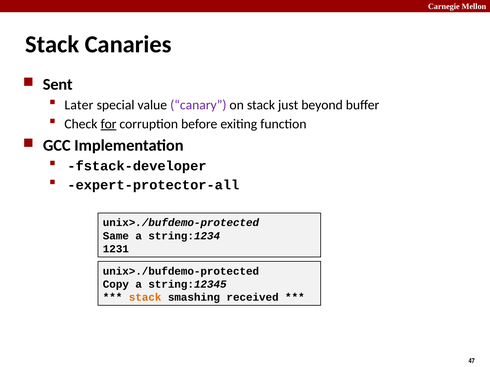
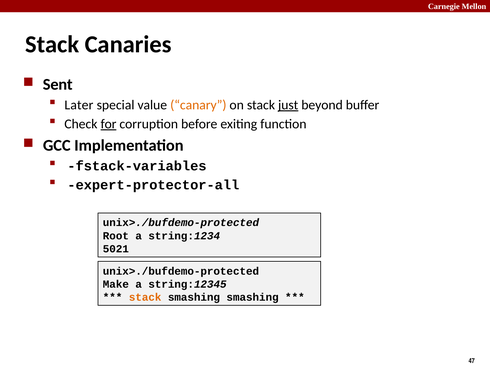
canary colour: purple -> orange (198, 105)
just underline: none -> present (288, 105)
fstack-developer: fstack-developer -> fstack-variables (137, 166)
Same: Same -> Root (116, 236)
1231: 1231 -> 5021 (116, 249)
Copy: Copy -> Make (116, 285)
smashing received: received -> smashing (253, 298)
